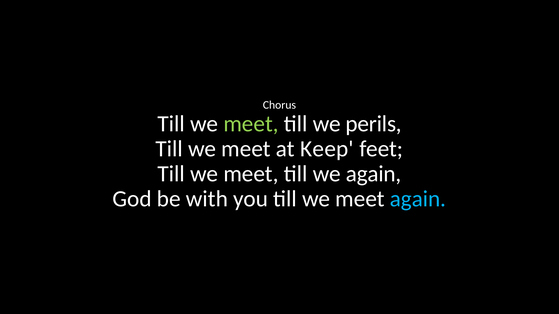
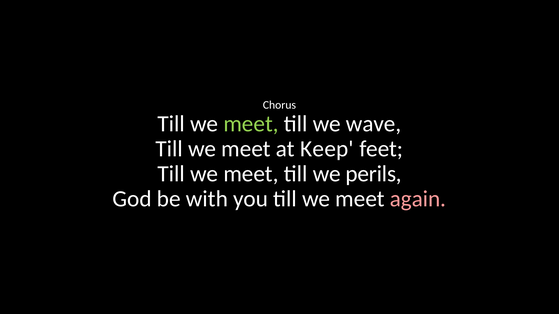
perils: perils -> wave (374, 124)
we again: again -> perils (374, 174)
again colour: light blue -> pink (418, 199)
